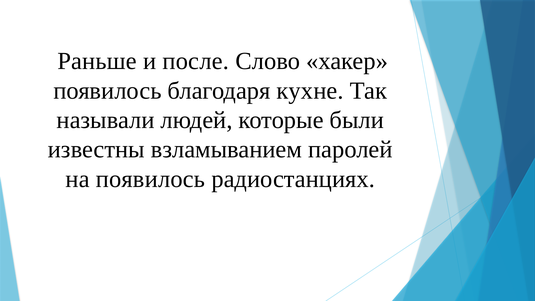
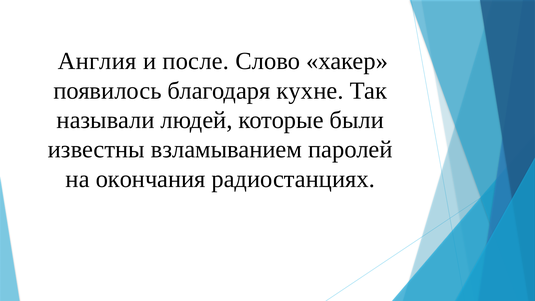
Раньше: Раньше -> Англия (97, 61)
на появилось: появилось -> окончания (151, 179)
